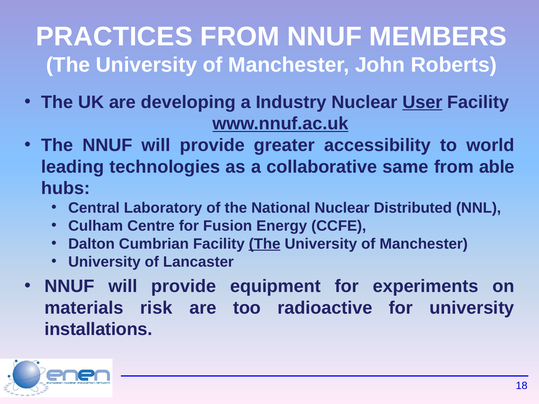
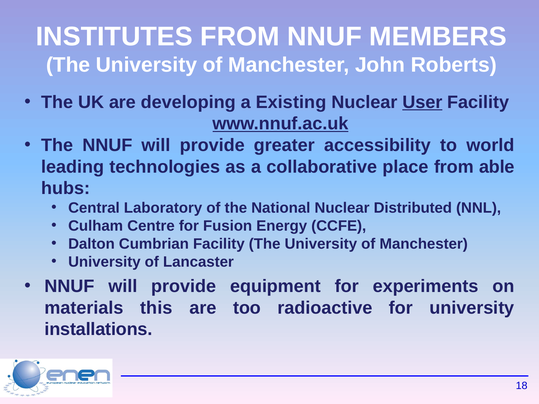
PRACTICES: PRACTICES -> INSTITUTES (114, 36)
Industry: Industry -> Existing (291, 102)
same: same -> place (406, 167)
The underline: present -> none (265, 244)
risk: risk -> this (156, 308)
